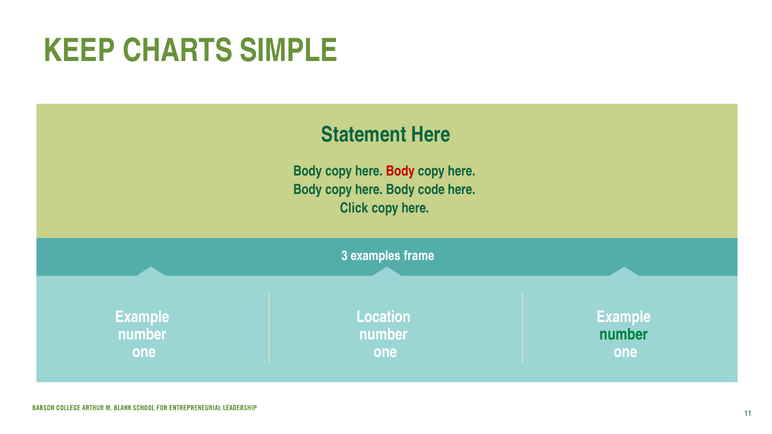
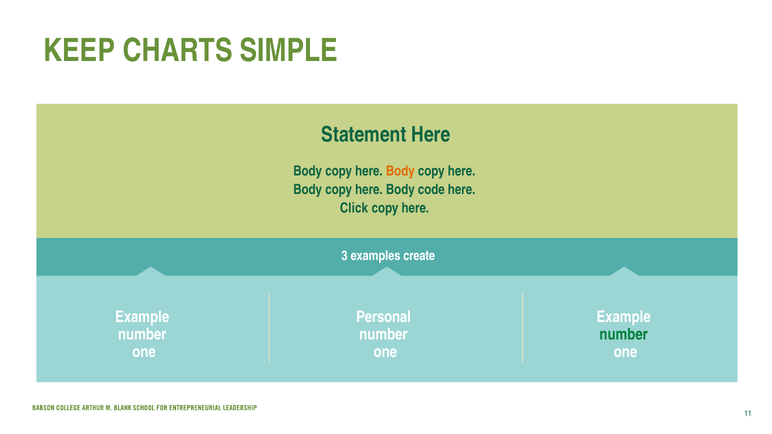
Body colour: red -> orange (400, 171)
frame: frame -> create (419, 256)
Location: Location -> Personal (384, 317)
